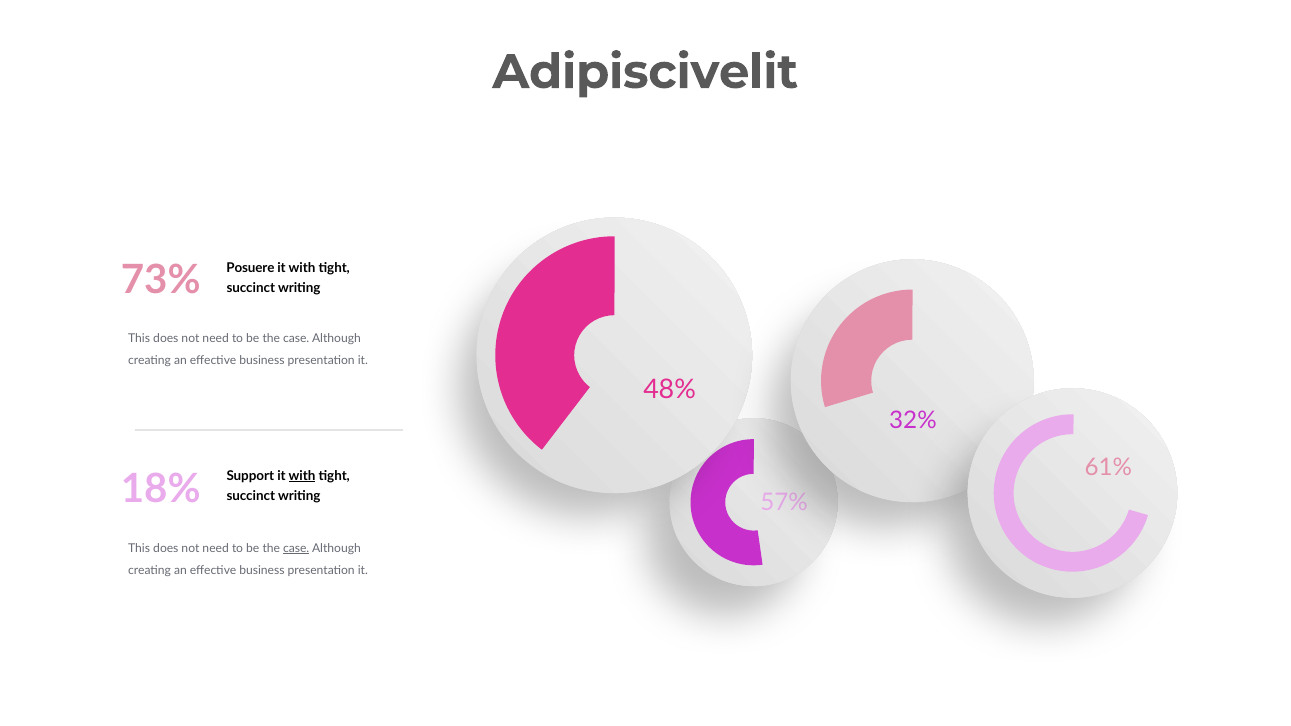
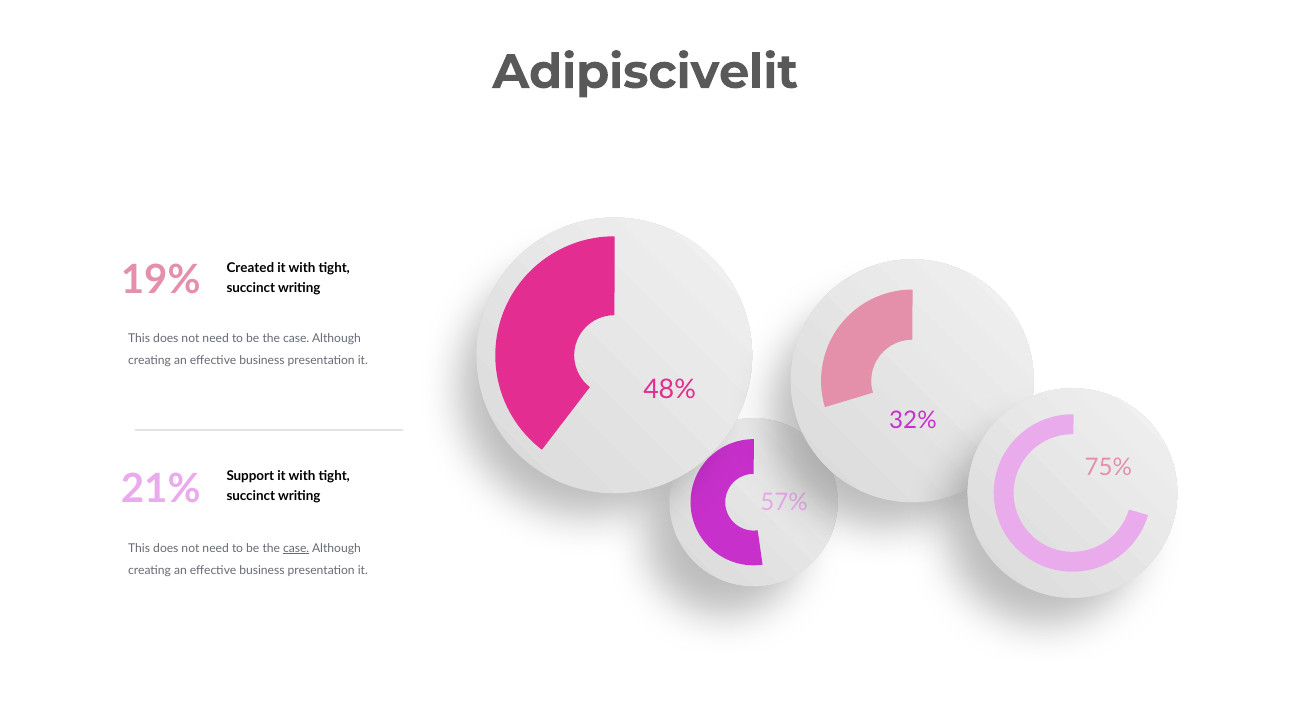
Posuere: Posuere -> Created (250, 268)
73%: 73% -> 19% (161, 281)
61%: 61% -> 75% (1108, 467)
with underline: present -> none (302, 476)
18%: 18% -> 21% (161, 489)
